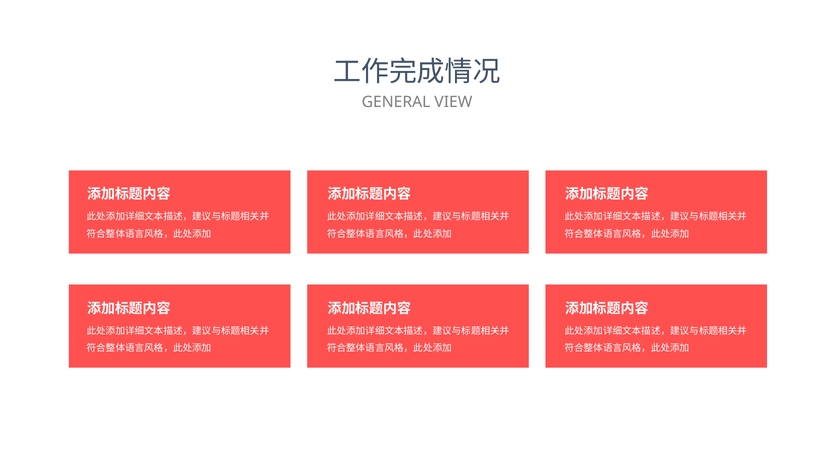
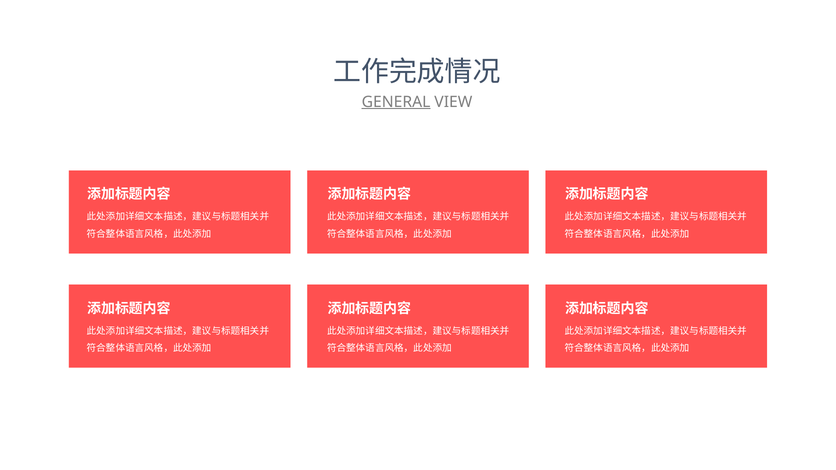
GENERAL underline: none -> present (396, 102)
